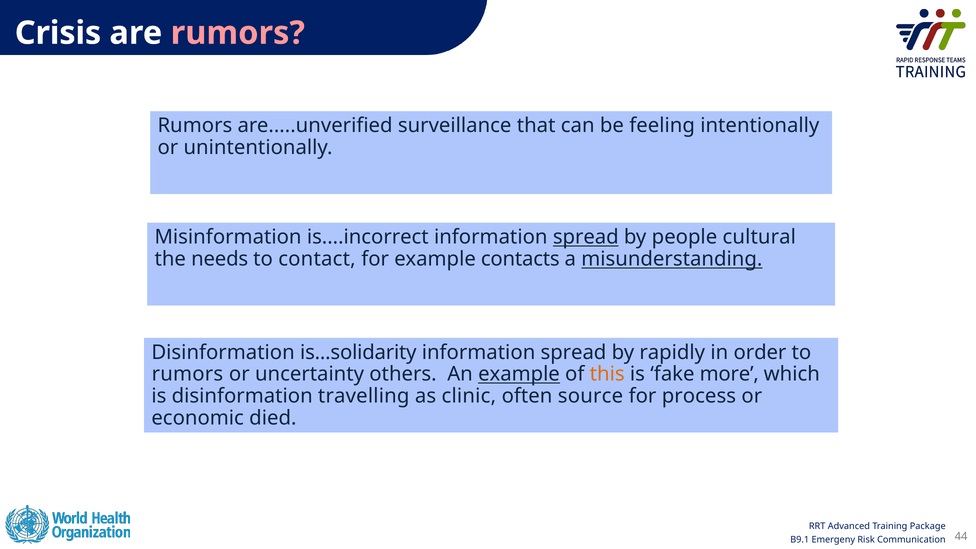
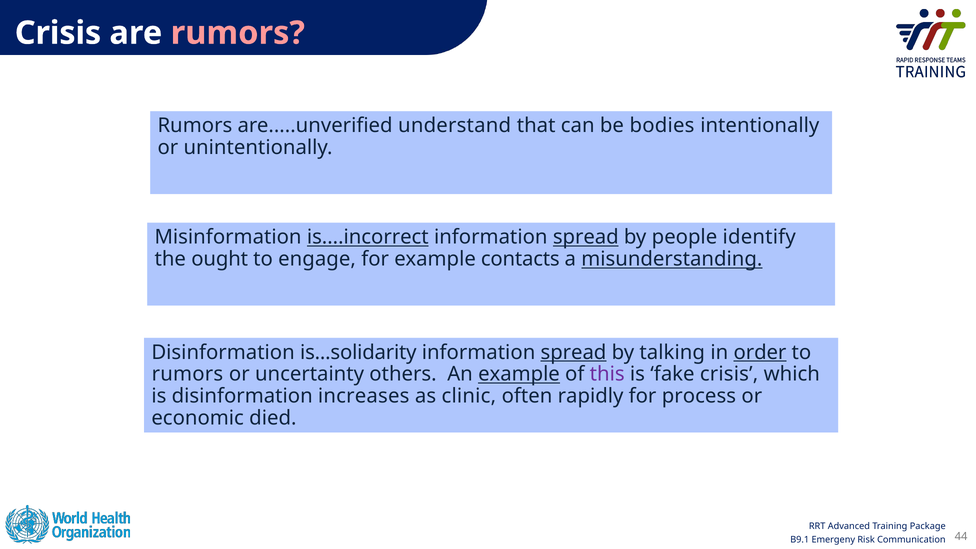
surveillance: surveillance -> understand (455, 126)
feeling: feeling -> bodies (662, 126)
is....incorrect underline: none -> present (368, 237)
cultural: cultural -> identify (759, 237)
needs: needs -> ought (220, 259)
contact: contact -> engage (317, 259)
spread underline: none -> present (573, 352)
rapidly: rapidly -> talking (672, 352)
order underline: none -> present (760, 352)
this colour: orange -> purple (607, 374)
fake more: more -> crisis (729, 374)
travelling: travelling -> increases (364, 396)
source: source -> rapidly (591, 396)
